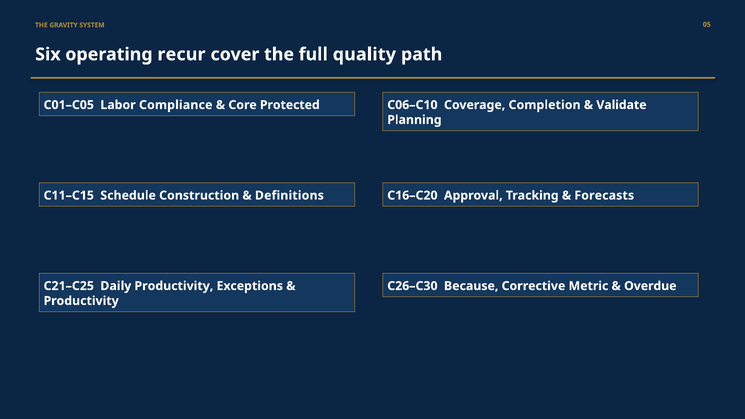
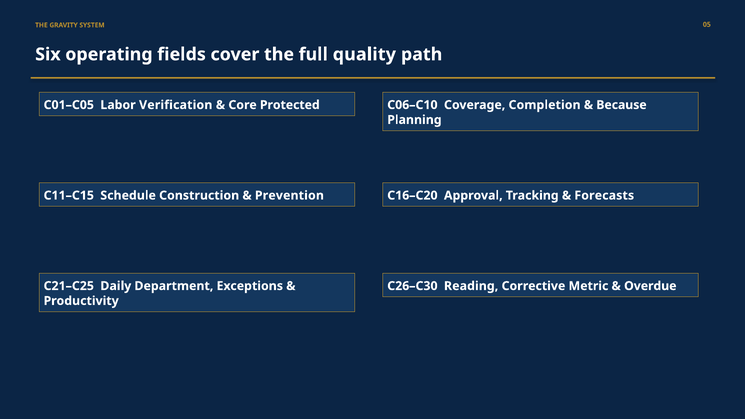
recur: recur -> fields (182, 54)
Compliance: Compliance -> Verification (176, 105)
Validate: Validate -> Because (621, 105)
Definitions: Definitions -> Prevention (289, 195)
Daily Productivity: Productivity -> Department (174, 286)
Because: Because -> Reading (471, 286)
